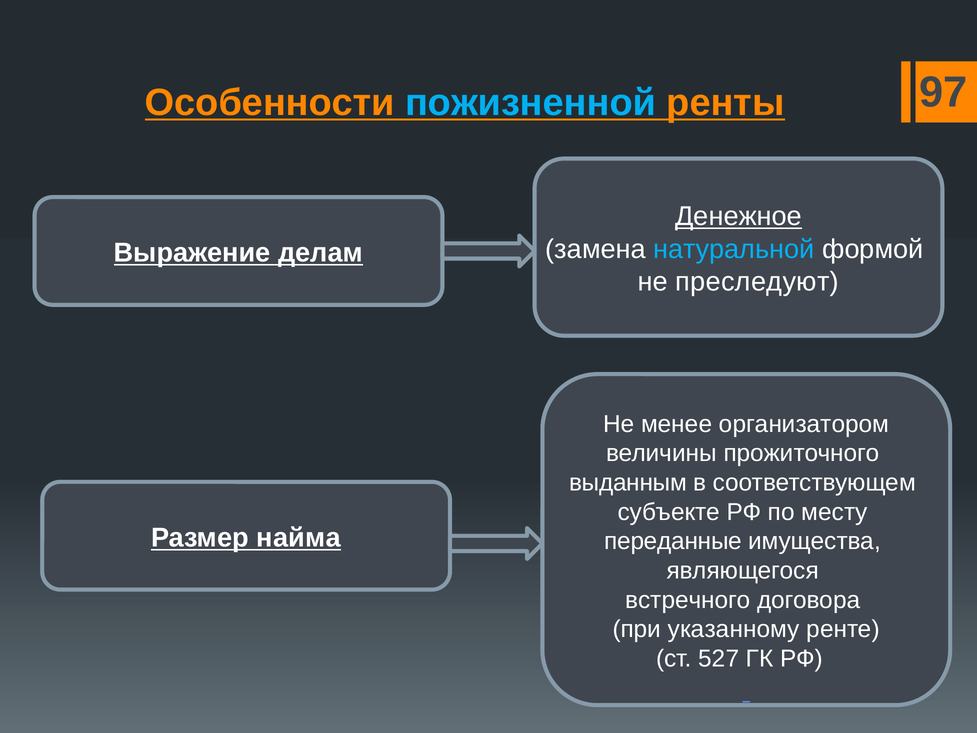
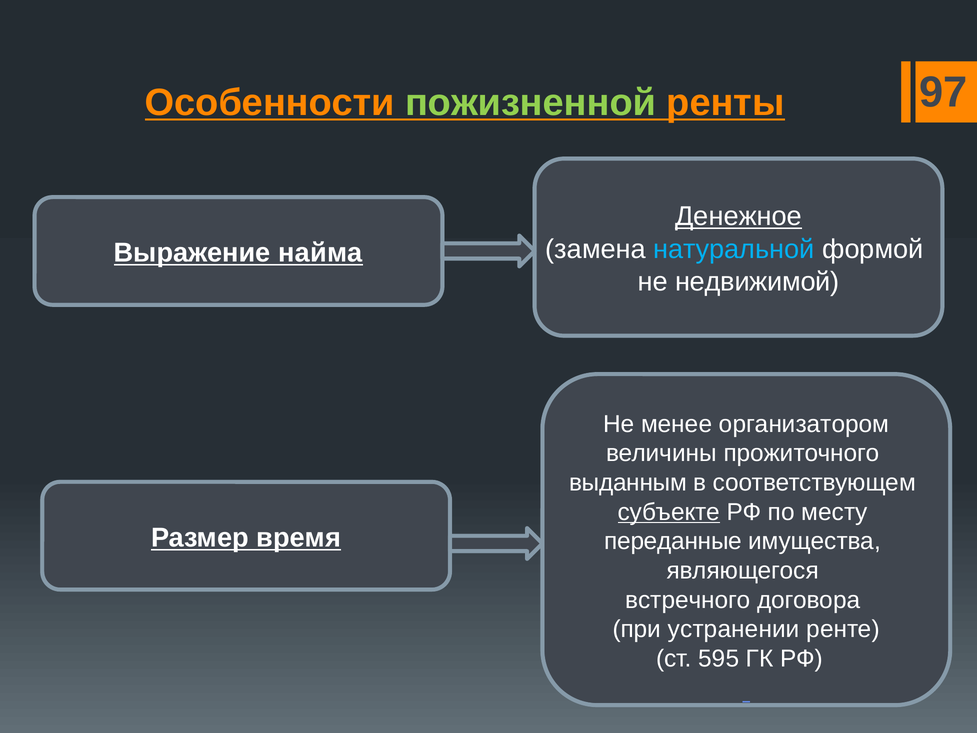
пожизненной colour: light blue -> light green (531, 103)
делам: делам -> найма (320, 253)
преследуют: преследуют -> недвижимой (757, 282)
субъекте underline: none -> present (669, 512)
найма: найма -> время (299, 537)
указанному: указанному -> устранении (734, 629)
527: 527 -> 595 (719, 658)
